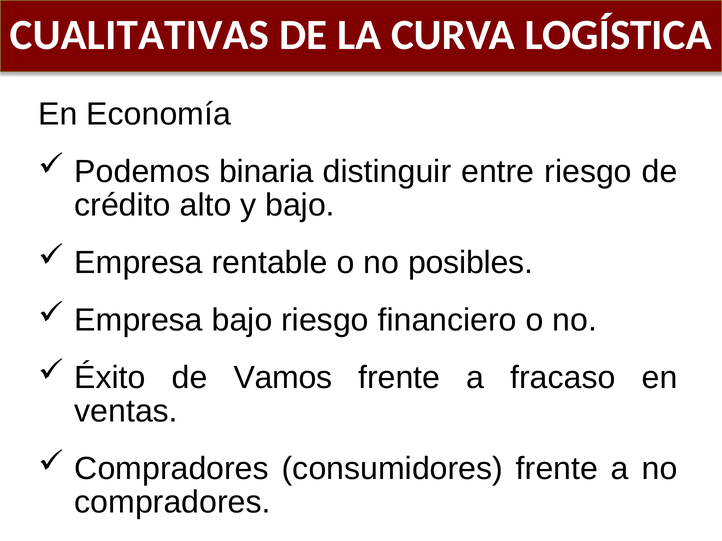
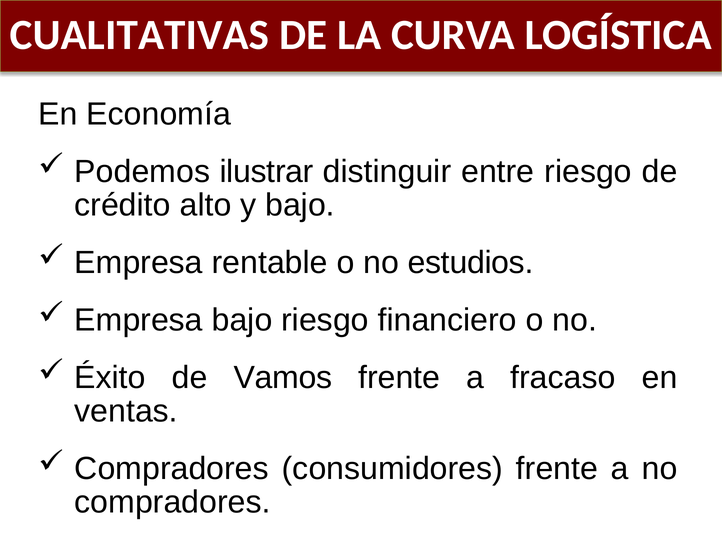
binaria: binaria -> ilustrar (267, 172)
posibles: posibles -> estudios (471, 263)
